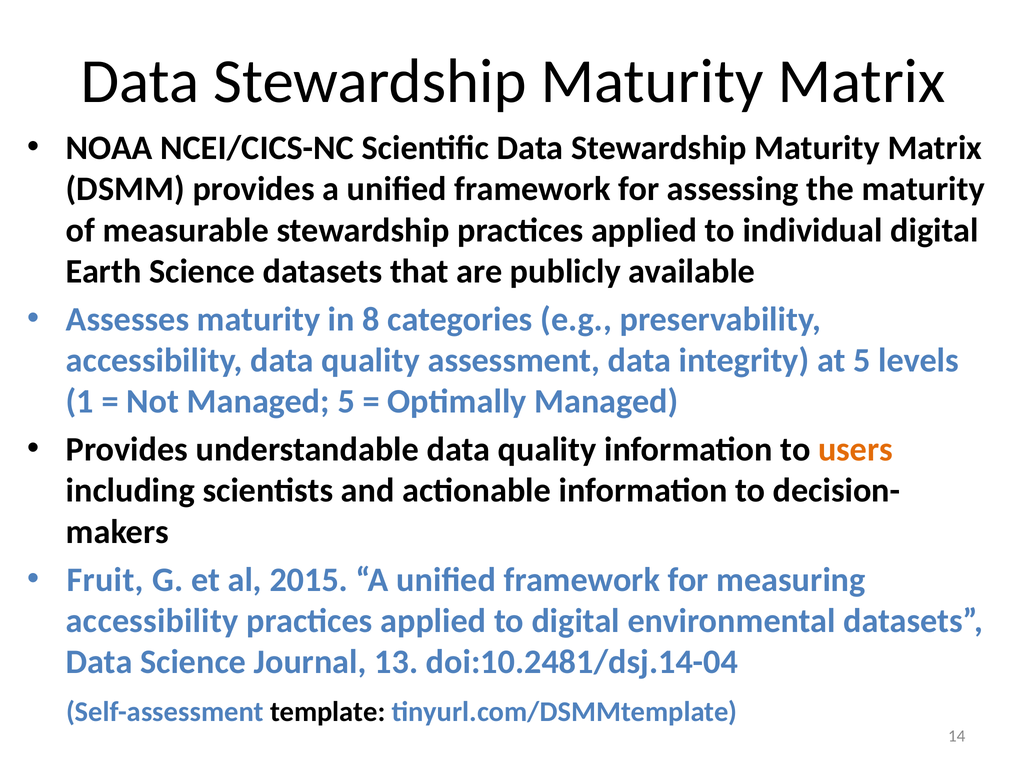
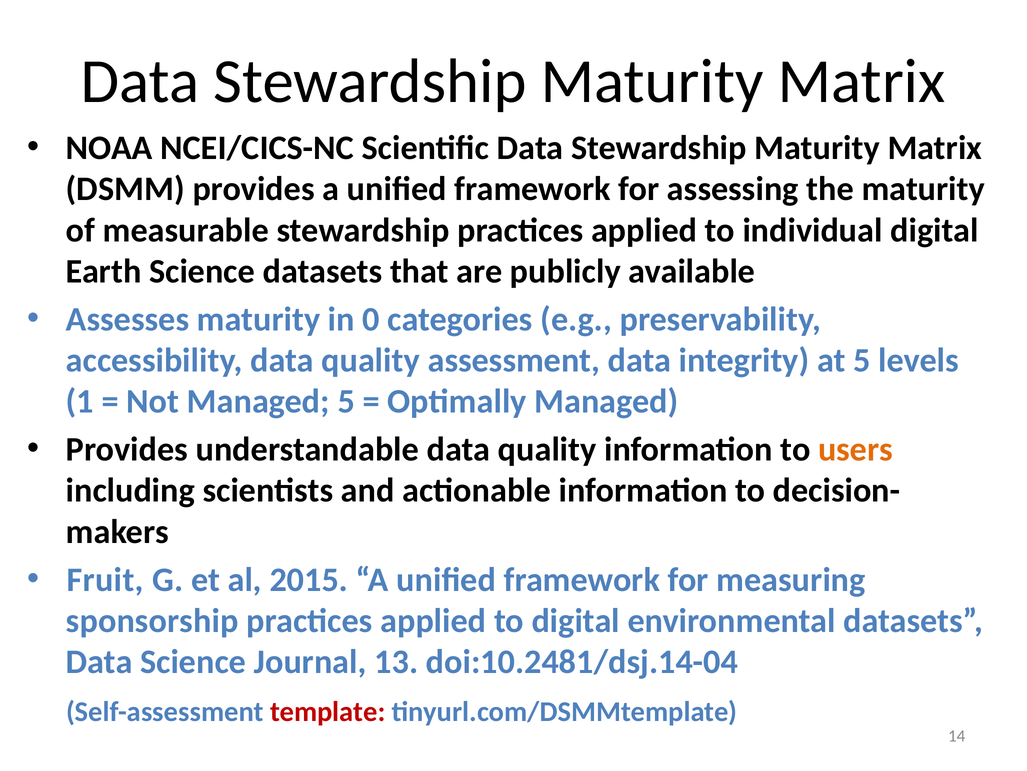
8: 8 -> 0 (371, 319)
accessibility: accessibility -> sponsorship (152, 620)
template colour: black -> red (328, 711)
